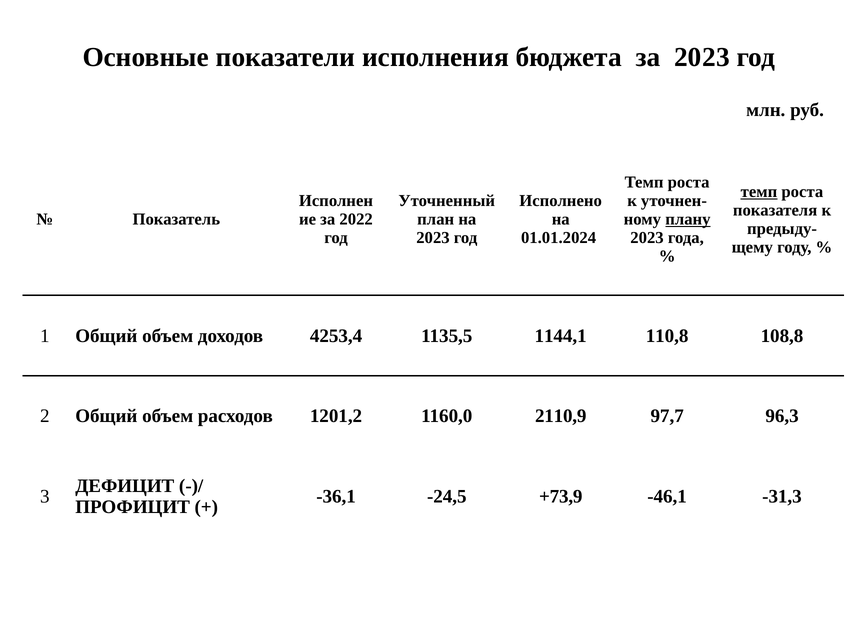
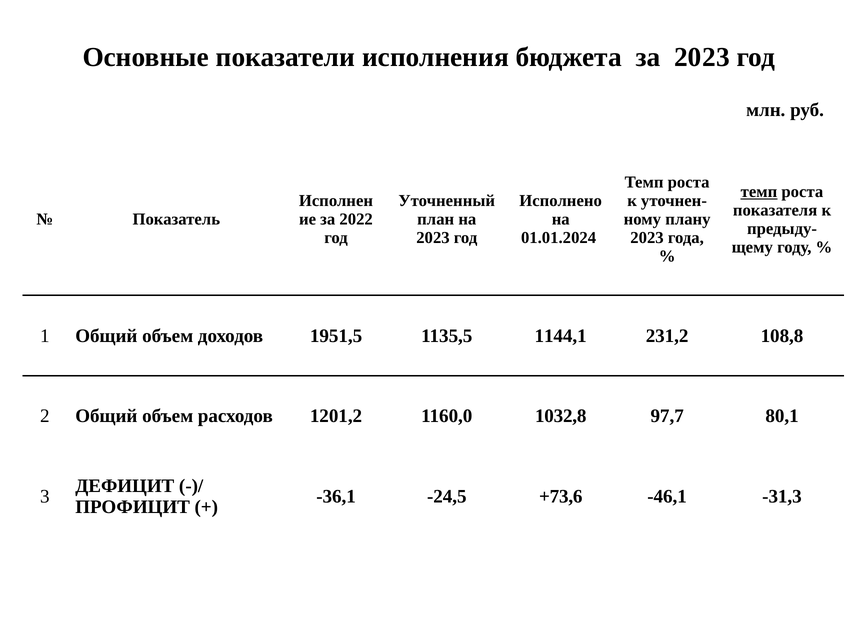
плану underline: present -> none (688, 219)
4253,4: 4253,4 -> 1951,5 (336, 336)
110,8: 110,8 -> 231,2 (667, 336)
2110,9: 2110,9 -> 1032,8 (561, 416)
96,3: 96,3 -> 80,1 (782, 416)
+73,9: +73,9 -> +73,6 (561, 496)
